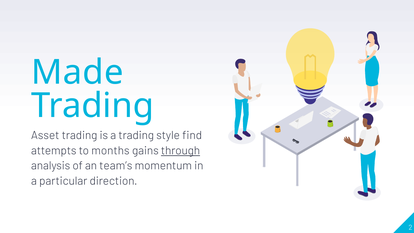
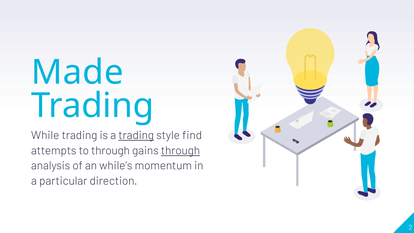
Asset: Asset -> While (45, 135)
trading underline: none -> present (136, 135)
to months: months -> through (111, 151)
team’s: team’s -> while’s (116, 166)
